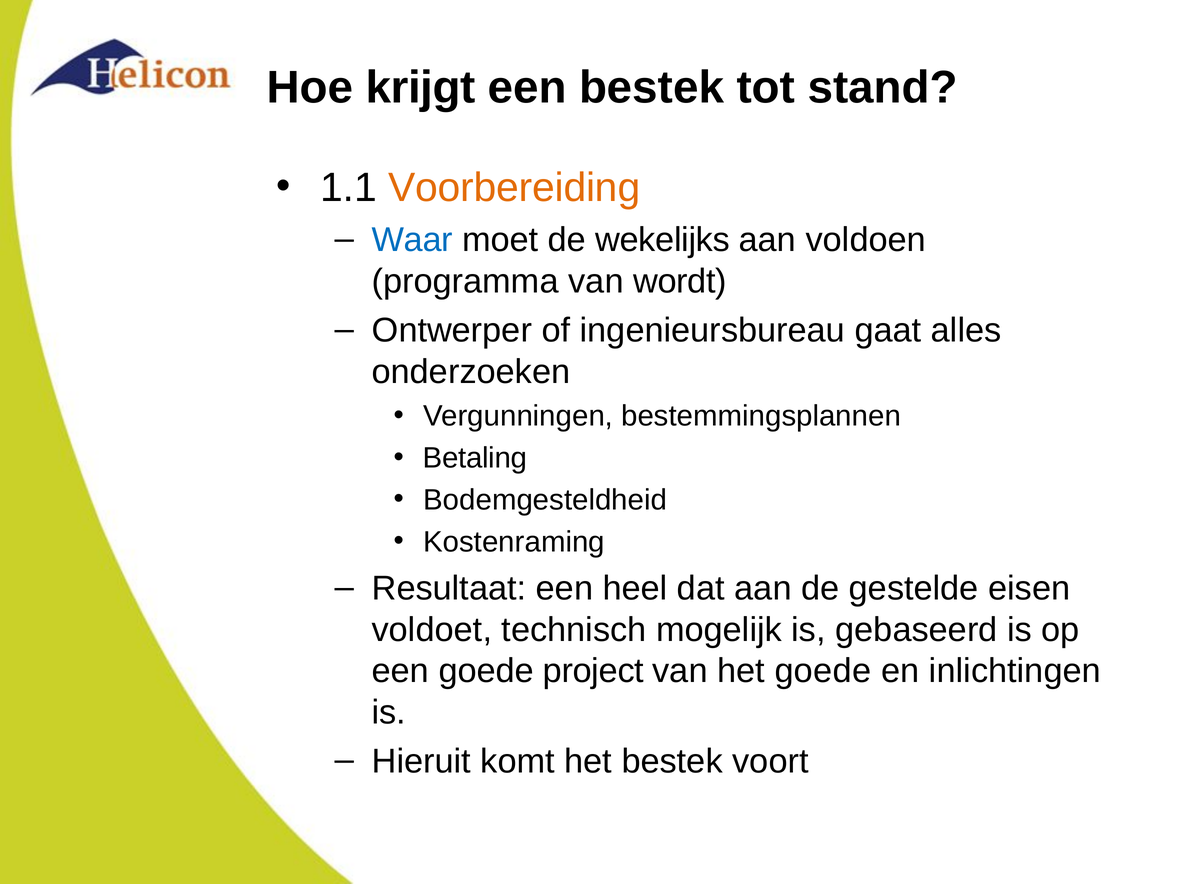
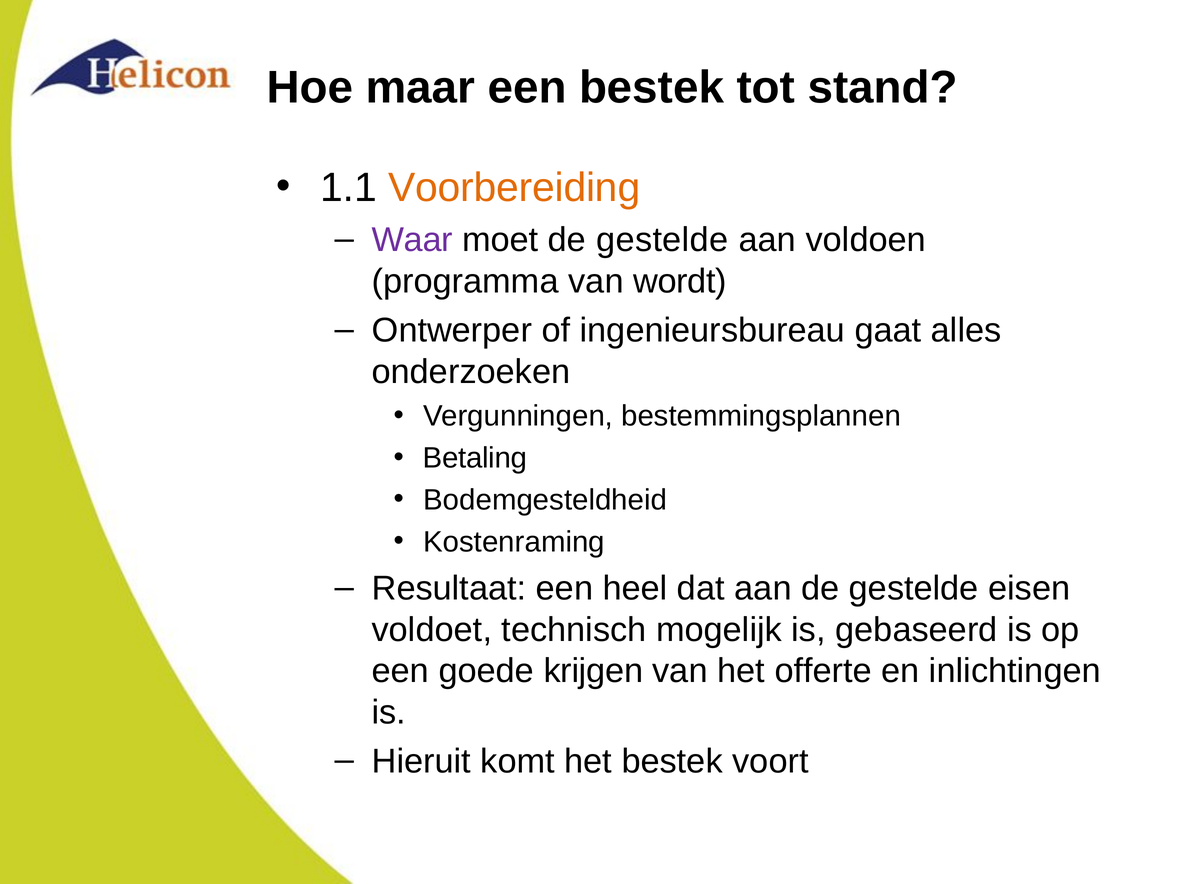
krijgt: krijgt -> maar (420, 88)
Waar colour: blue -> purple (412, 240)
moet de wekelijks: wekelijks -> gestelde (662, 240)
project: project -> krijgen (593, 671)
het goede: goede -> offerte (823, 671)
